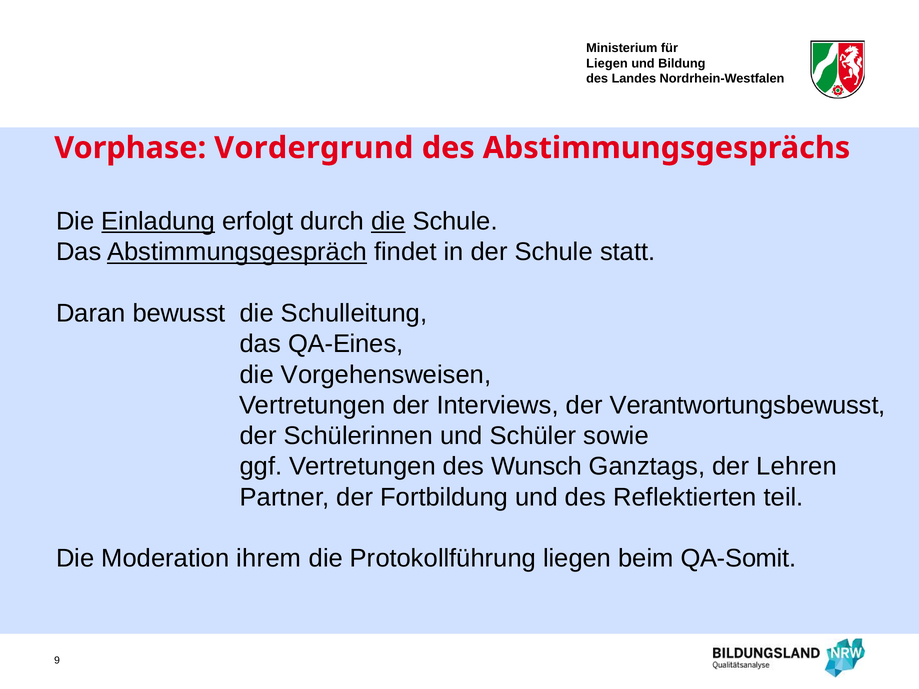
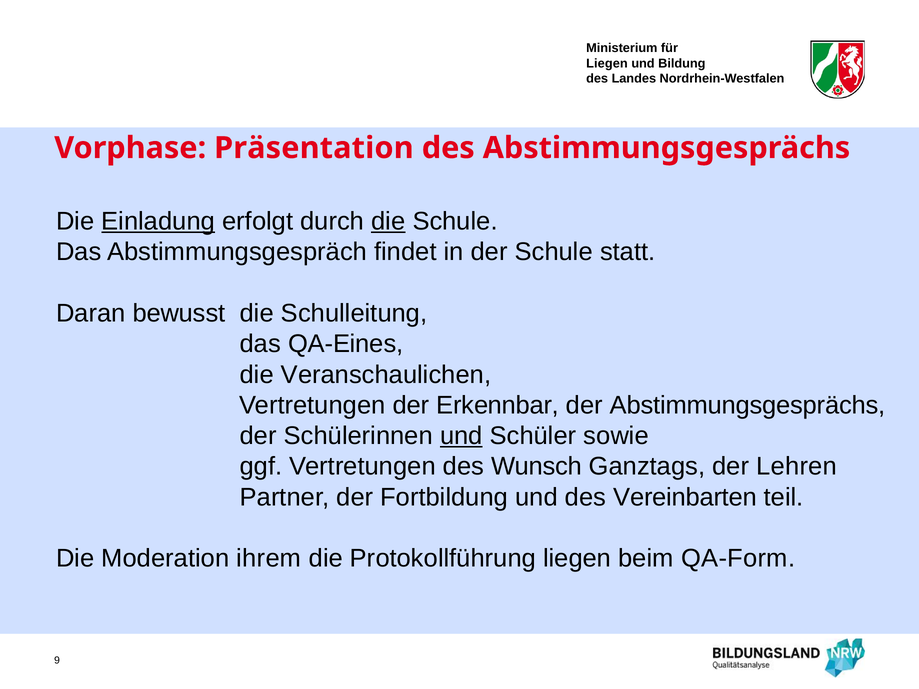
Vordergrund: Vordergrund -> Präsentation (314, 148)
Abstimmungsgespräch underline: present -> none (237, 252)
Vorgehensweisen: Vorgehensweisen -> Veranschaulichen (386, 375)
Interviews: Interviews -> Erkennbar (498, 405)
der Verantwortungsbewusst: Verantwortungsbewusst -> Abstimmungsgesprächs (748, 405)
und underline: none -> present (461, 436)
Reflektierten: Reflektierten -> Vereinbarten (685, 497)
QA-Somit: QA-Somit -> QA-Form (738, 559)
